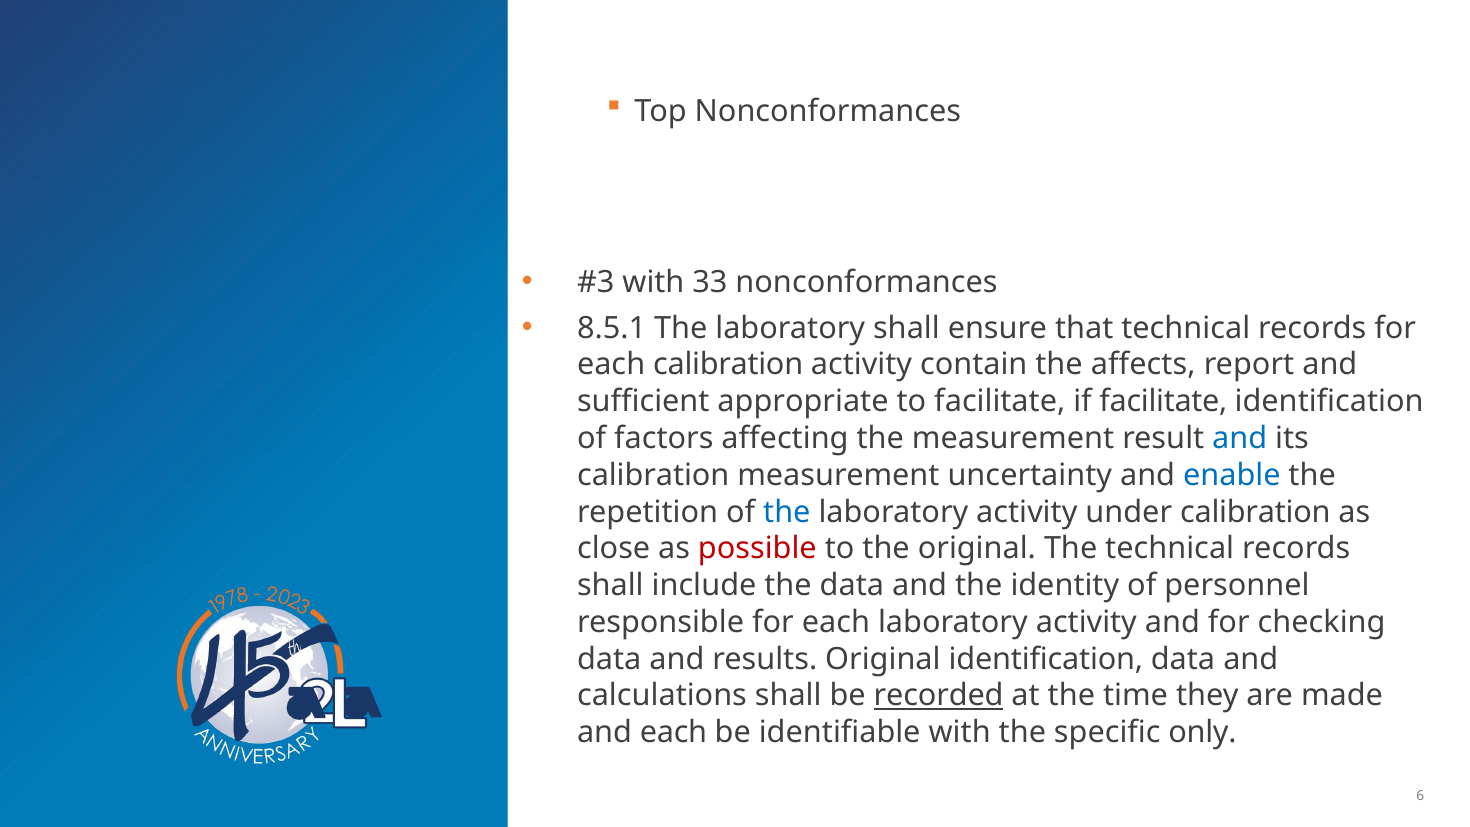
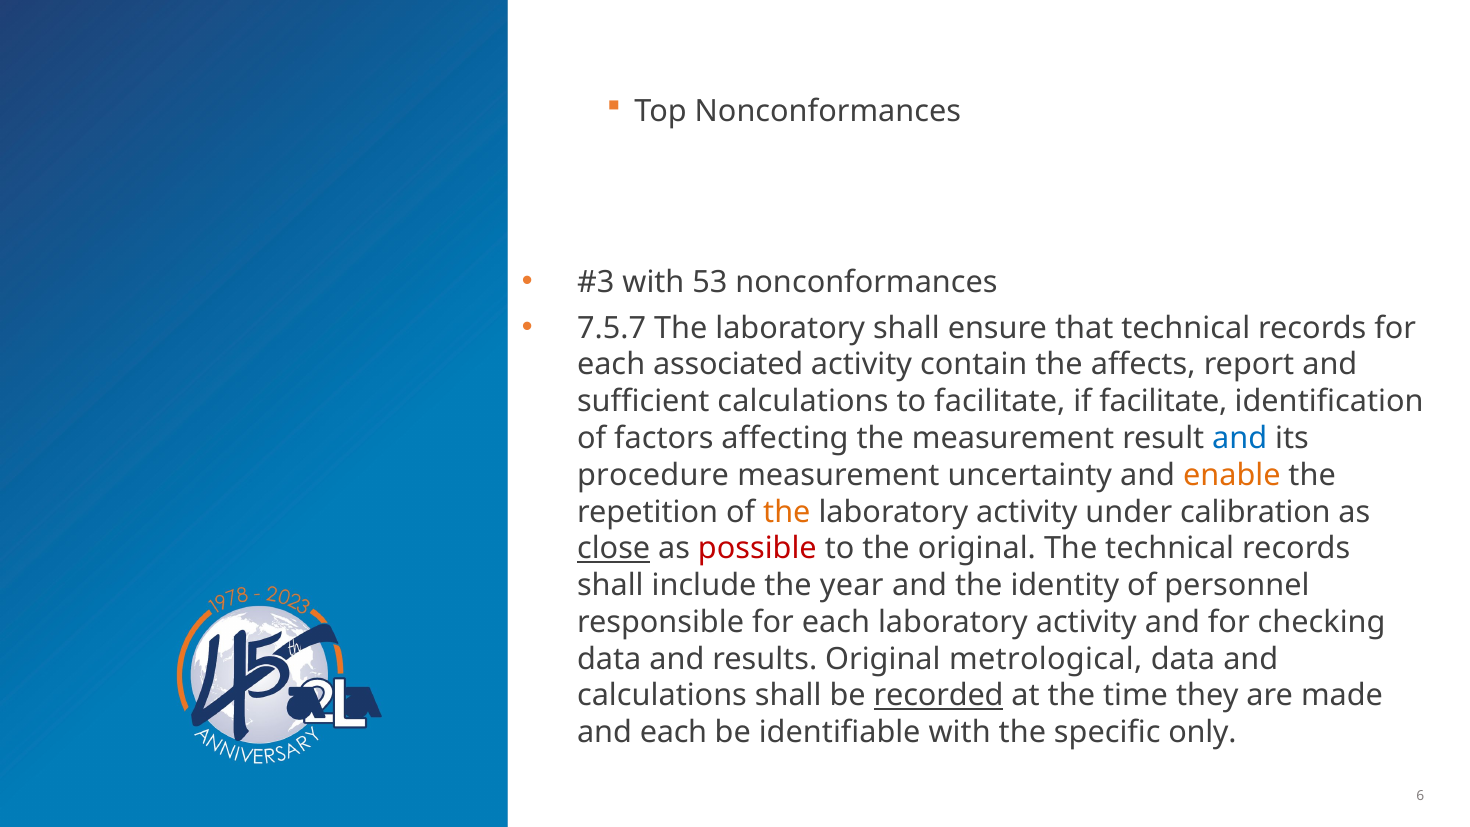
33: 33 -> 53 (710, 282)
8.5.1: 8.5.1 -> 7.5.7 (612, 328)
each calibration: calibration -> associated (728, 365)
sufficient appropriate: appropriate -> calculations (803, 402)
calibration: calibration -> procedure (653, 475)
enable colour: blue -> orange (1232, 475)
the colour: blue -> orange (787, 512)
close underline: none -> present (614, 549)
the data: data -> year (852, 585)
Original identification: identification -> metrological (1046, 659)
